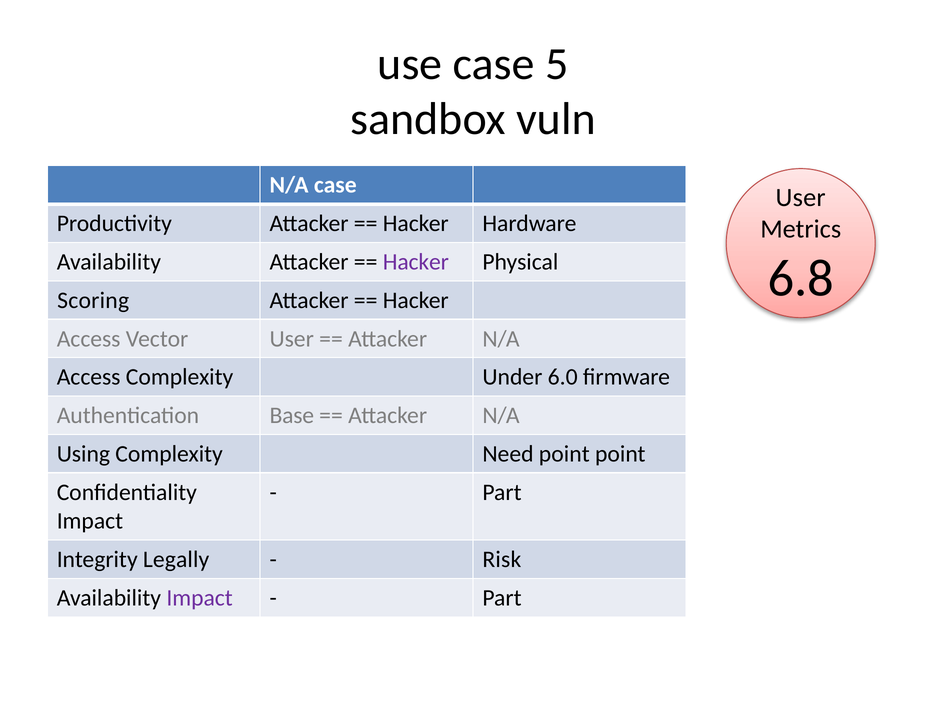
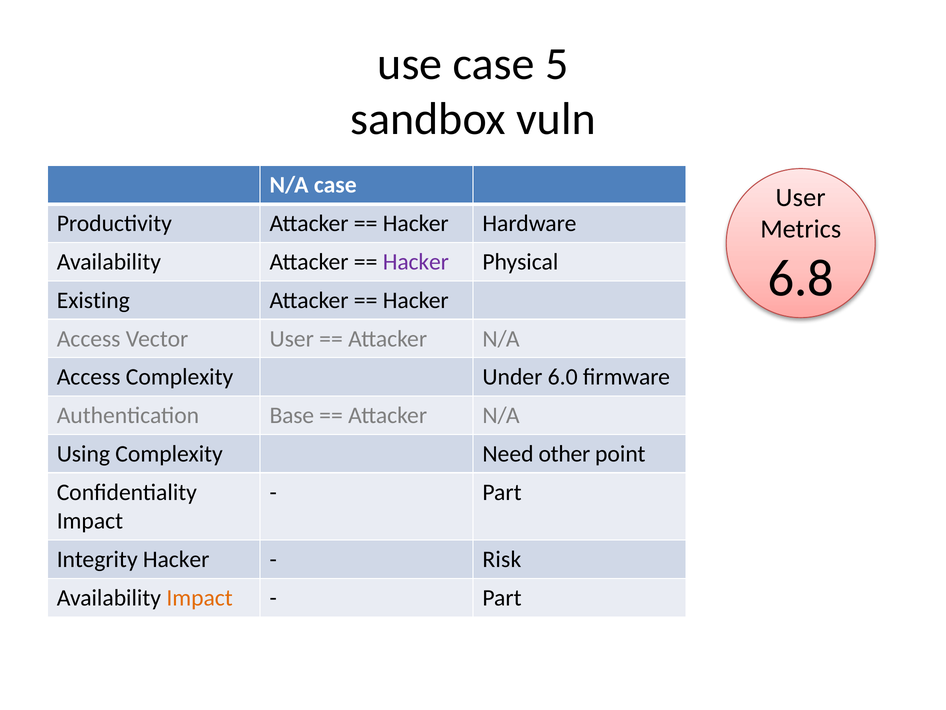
Scoring: Scoring -> Existing (93, 300)
Need point: point -> other (564, 454)
Integrity Legally: Legally -> Hacker (176, 559)
Impact colour: purple -> orange (200, 597)
